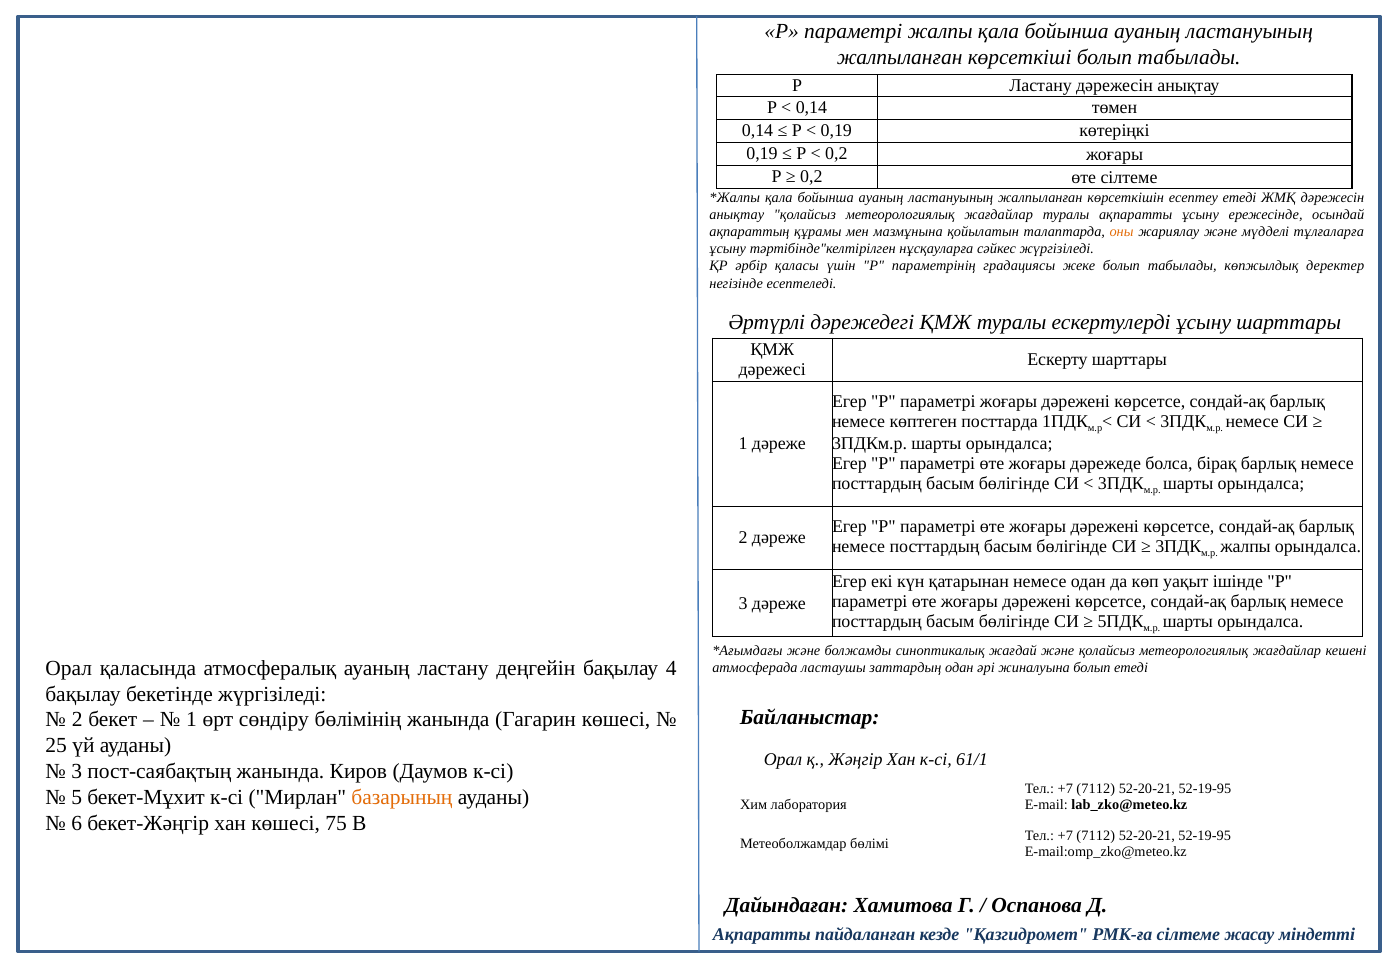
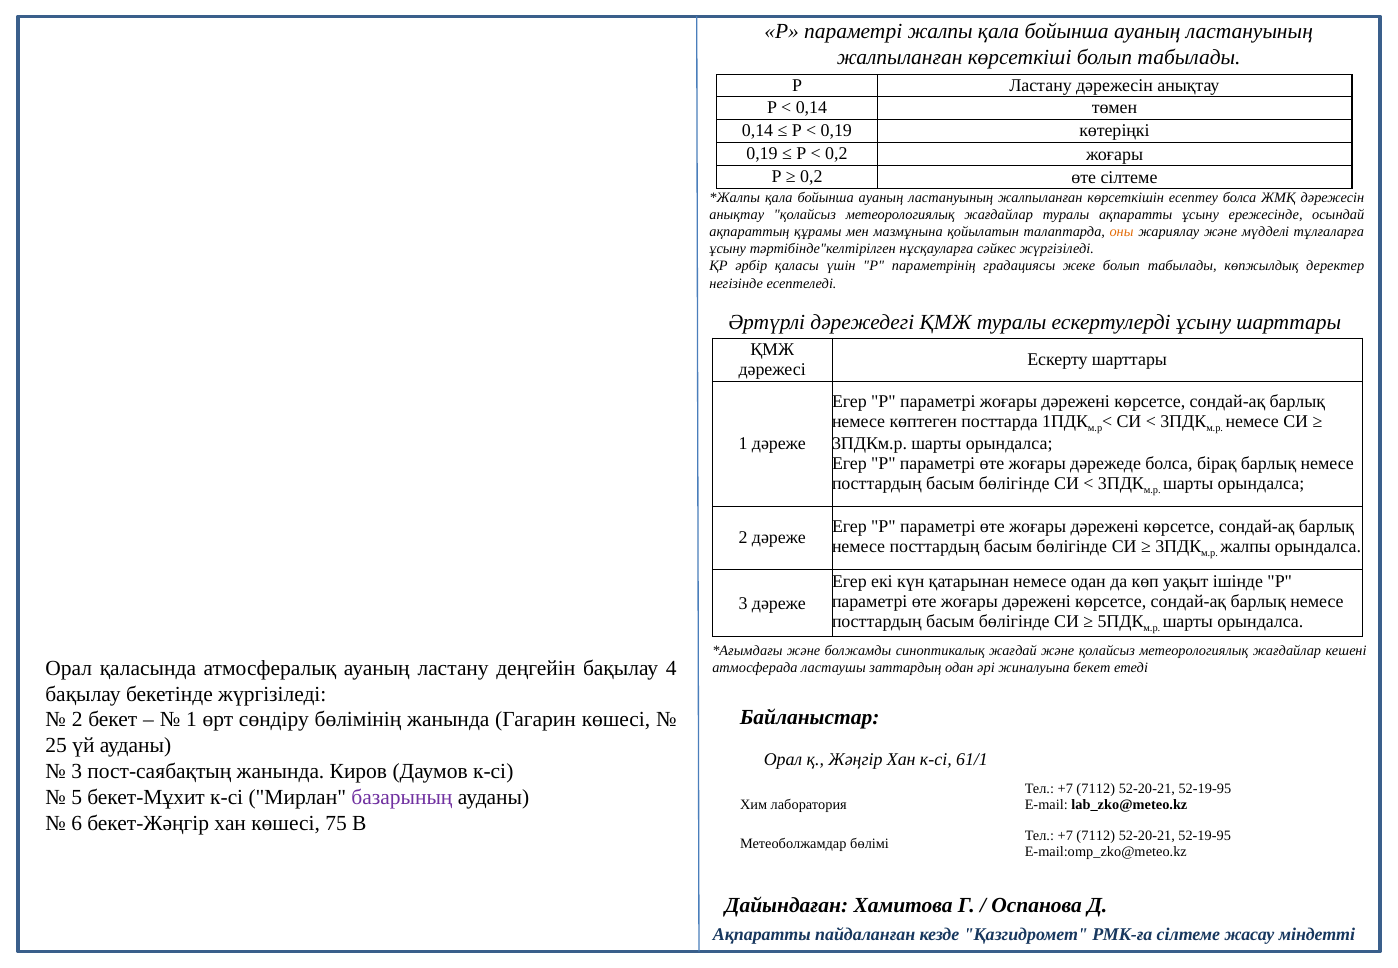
есептеу етеді: етеді -> болса (1240, 197)
жиналуына болып: болып -> бекет (1092, 668)
базарының colour: orange -> purple (402, 797)
